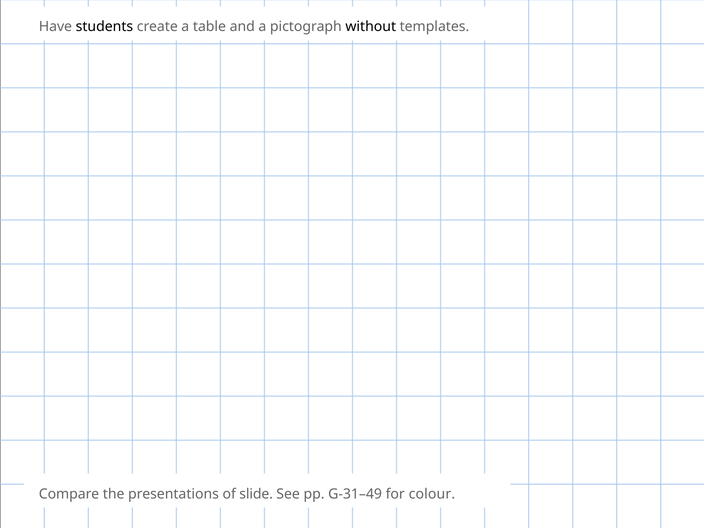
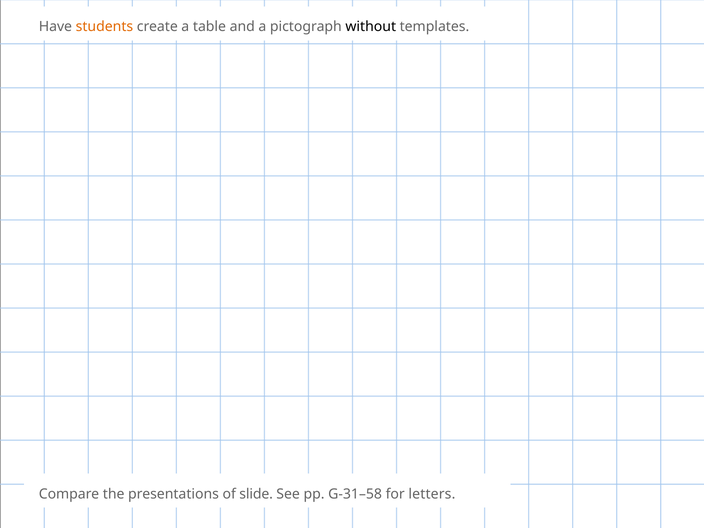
students colour: black -> orange (104, 27)
G-31–49: G-31–49 -> G-31–58 (355, 494)
colour: colour -> letters (432, 494)
